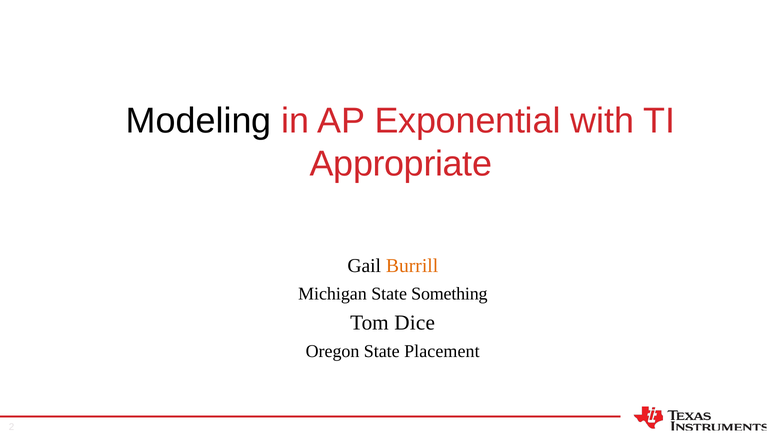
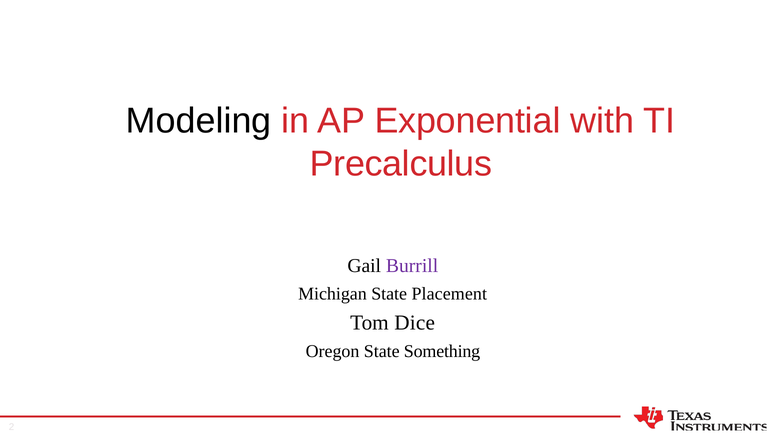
Appropriate: Appropriate -> Precalculus (401, 164)
Burrill colour: orange -> purple (412, 266)
Something: Something -> Placement (449, 294)
Placement: Placement -> Something (442, 351)
